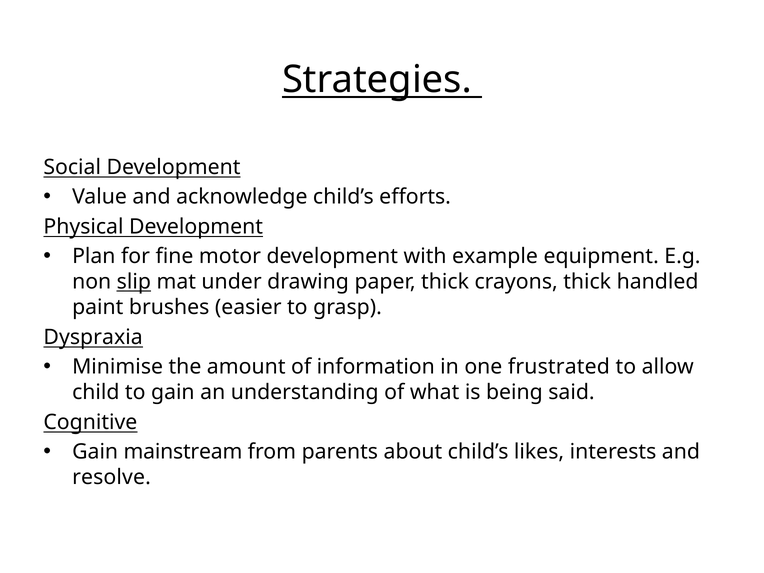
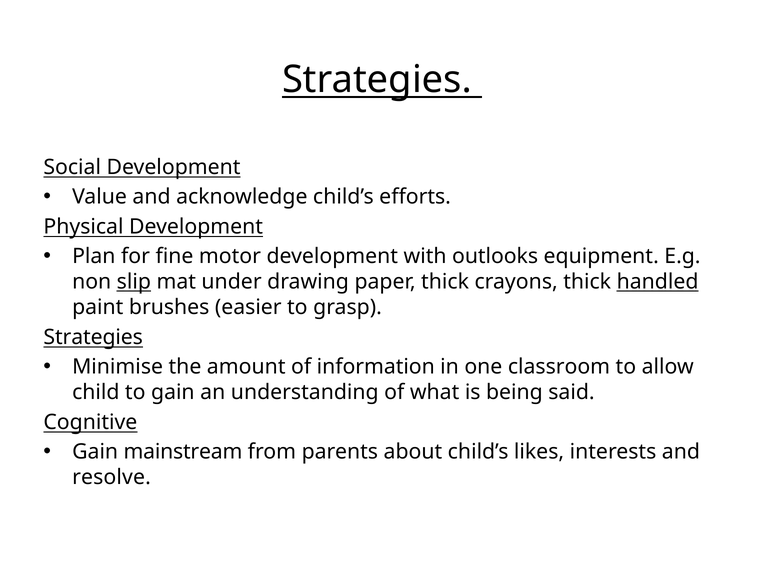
example: example -> outlooks (495, 256)
handled underline: none -> present (658, 282)
Dyspraxia: Dyspraxia -> Strategies (93, 337)
frustrated: frustrated -> classroom (559, 367)
